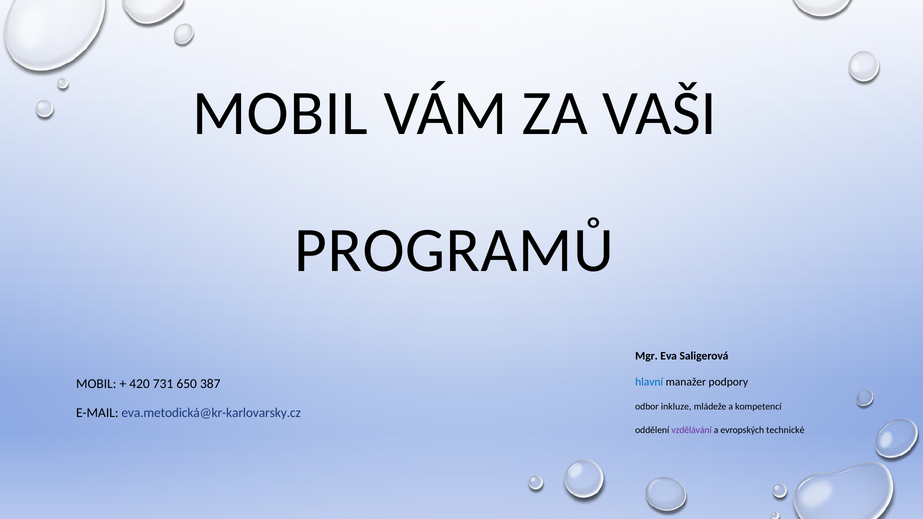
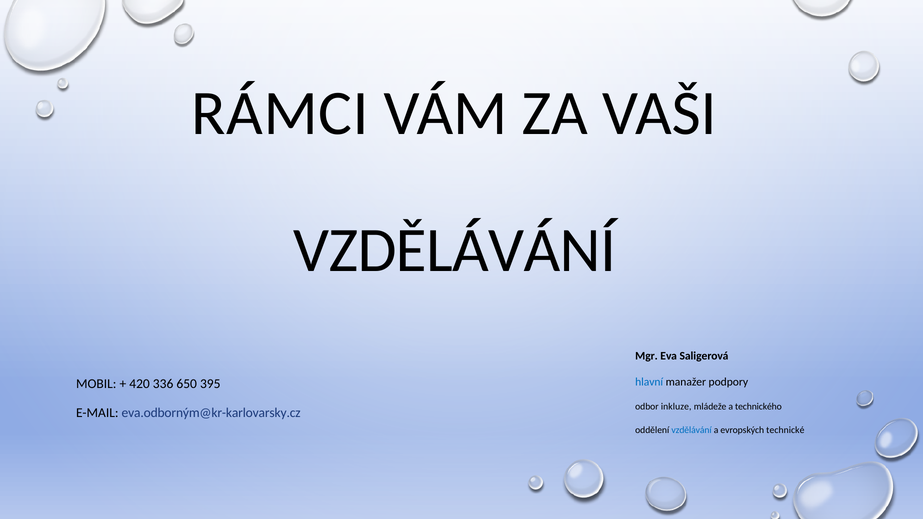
MOBIL: MOBIL -> RÁMCI (280, 113)
PROGRAMŮ: PROGRAMŮ -> VZDĚLÁVÁNÍ (455, 250)
731: 731 -> 336 (163, 384)
387: 387 -> 395 (210, 384)
kompetencí: kompetencí -> technického (758, 407)
eva.metodická@kr-karlovarsky.cz: eva.metodická@kr-karlovarsky.cz -> eva.odborným@kr-karlovarsky.cz (211, 413)
vzdělávání colour: purple -> blue (692, 430)
